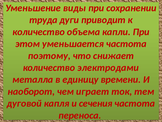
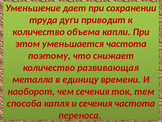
виды: виды -> дает (75, 8)
электродами: электродами -> развивающая (108, 67)
чем играет: играет -> сечения (93, 91)
дуговой: дуговой -> способа (24, 103)
